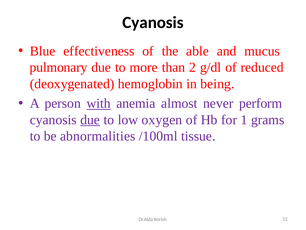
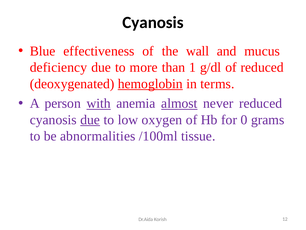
able: able -> wall (198, 51)
pulmonary: pulmonary -> deficiency (58, 67)
2: 2 -> 1 (193, 67)
hemoglobin underline: none -> present (150, 84)
being: being -> terms (217, 84)
almost underline: none -> present (179, 103)
never perform: perform -> reduced (261, 103)
1: 1 -> 0 (244, 120)
